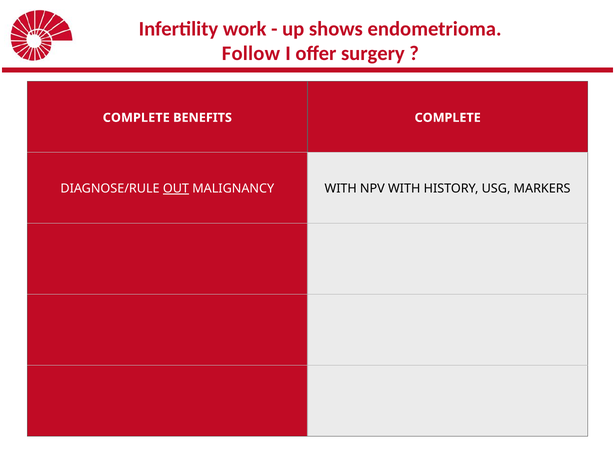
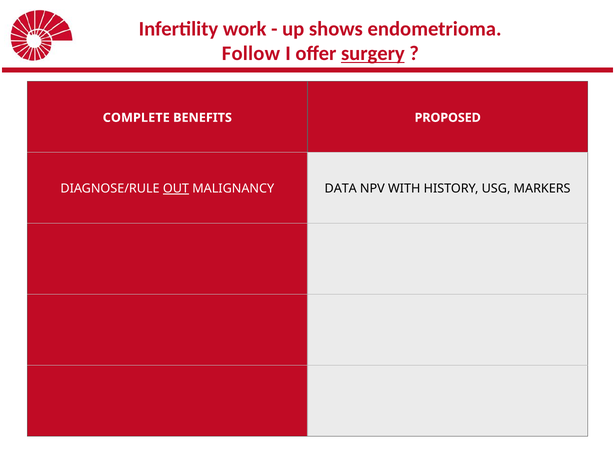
surgery underline: none -> present (373, 54)
BENEFITS COMPLETE: COMPLETE -> PROPOSED (448, 118)
MALIGNANCY WITH: WITH -> DATA (341, 189)
